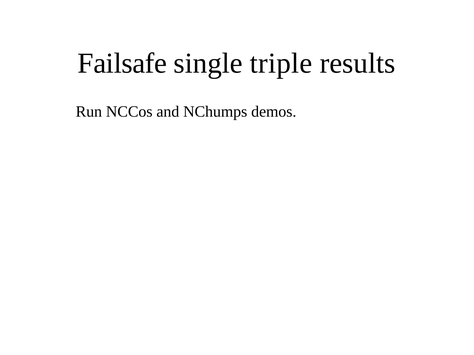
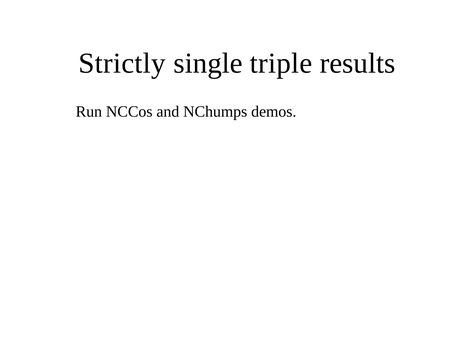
Failsafe: Failsafe -> Strictly (122, 63)
